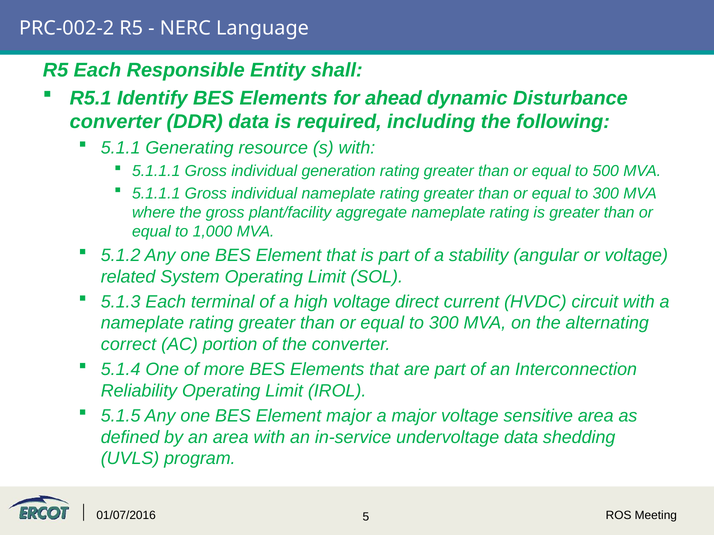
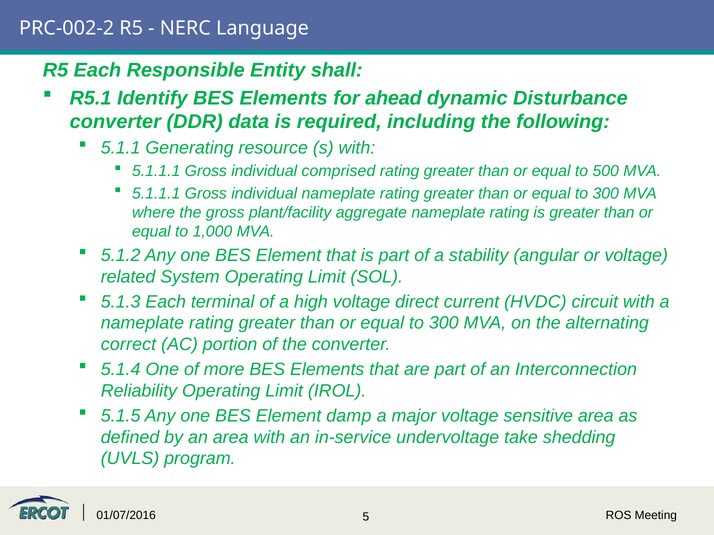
generation: generation -> comprised (338, 171)
Element major: major -> damp (349, 416)
undervoltage data: data -> take (521, 438)
